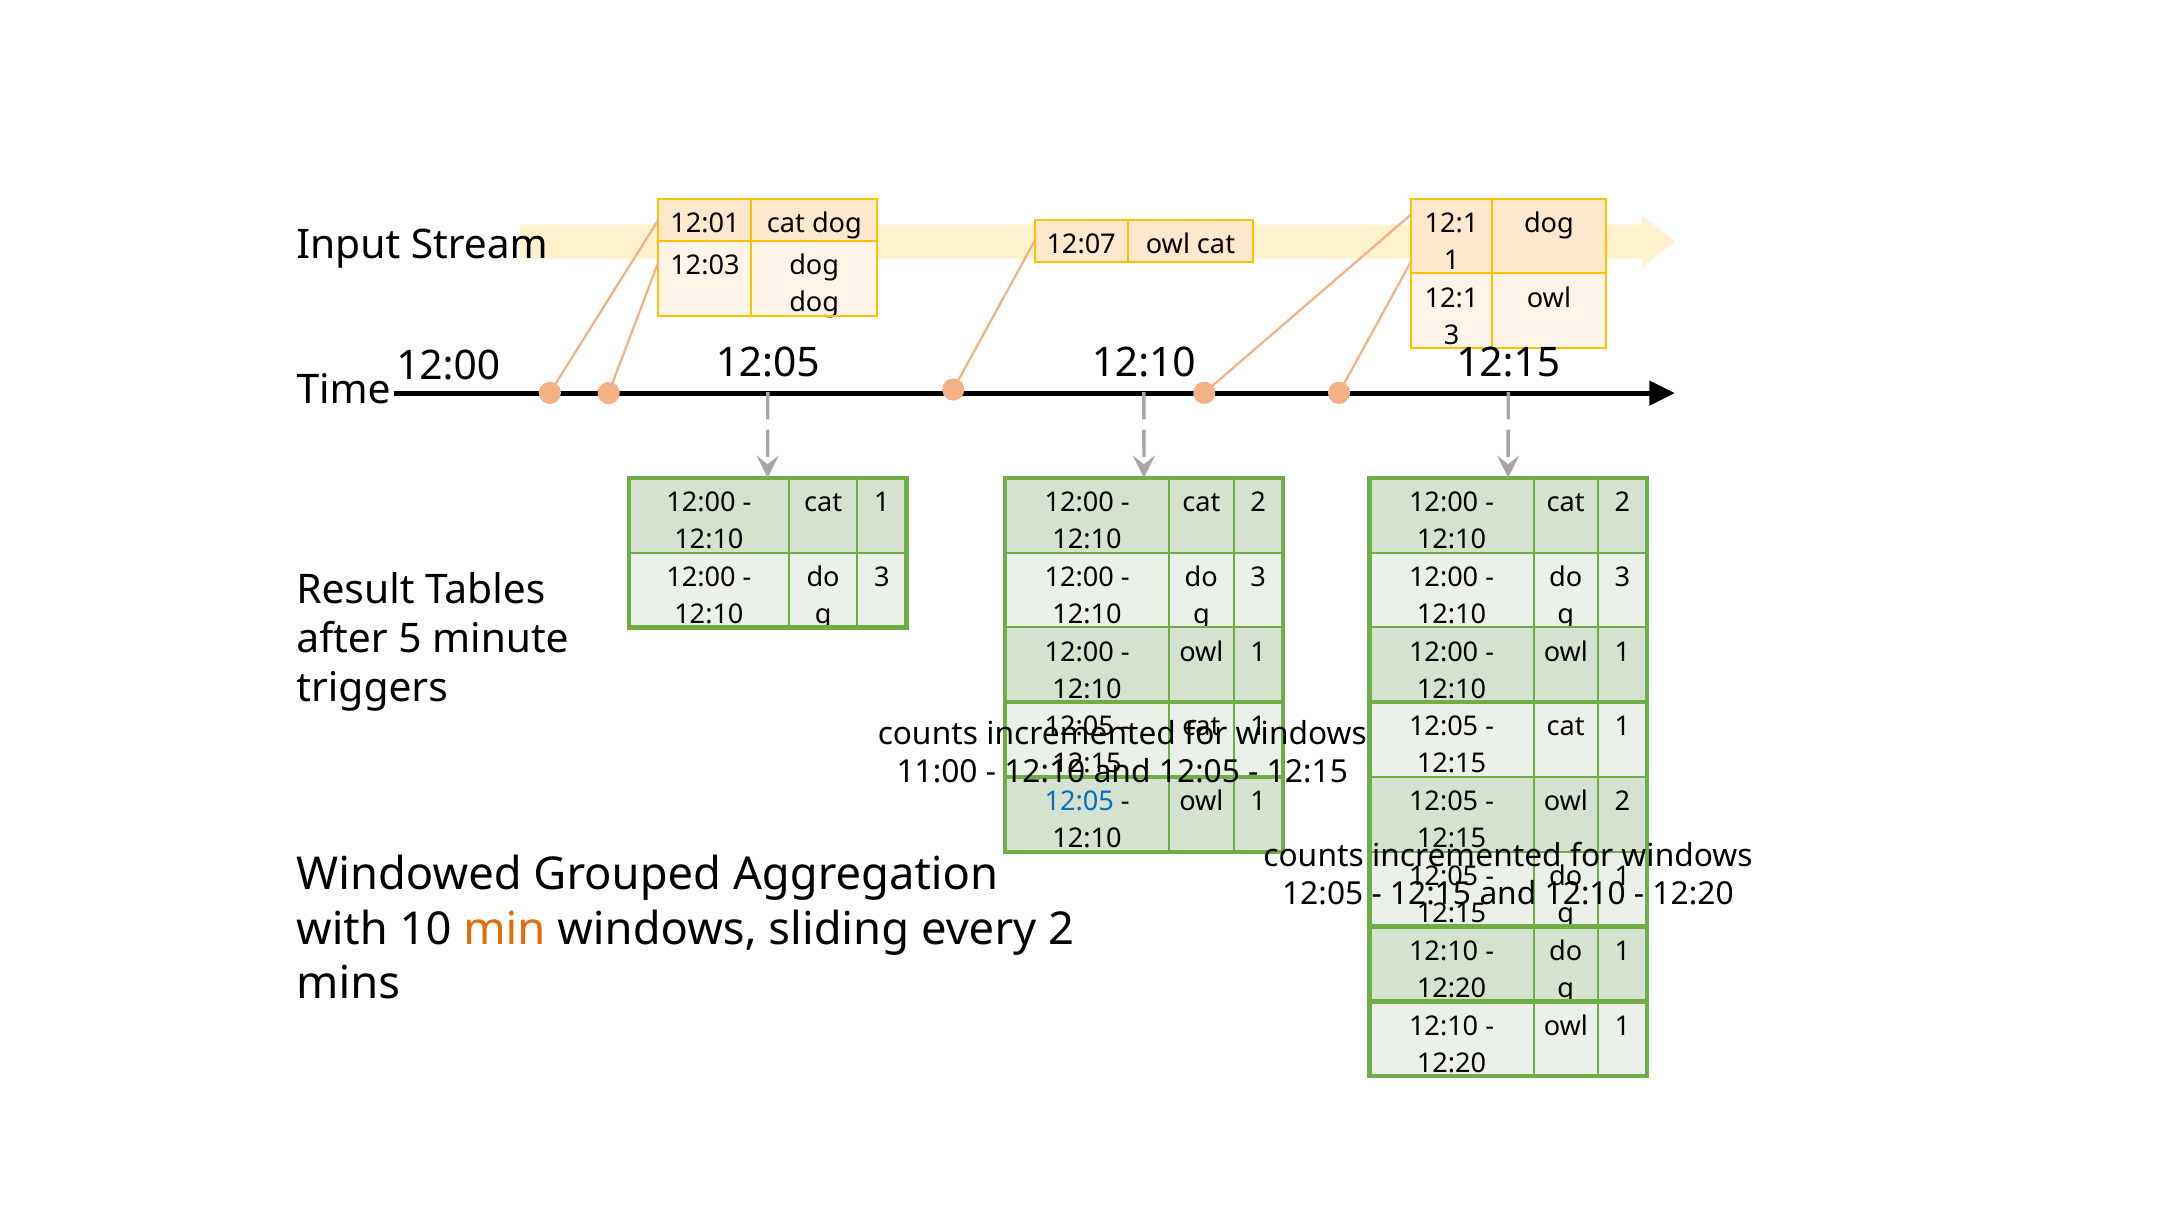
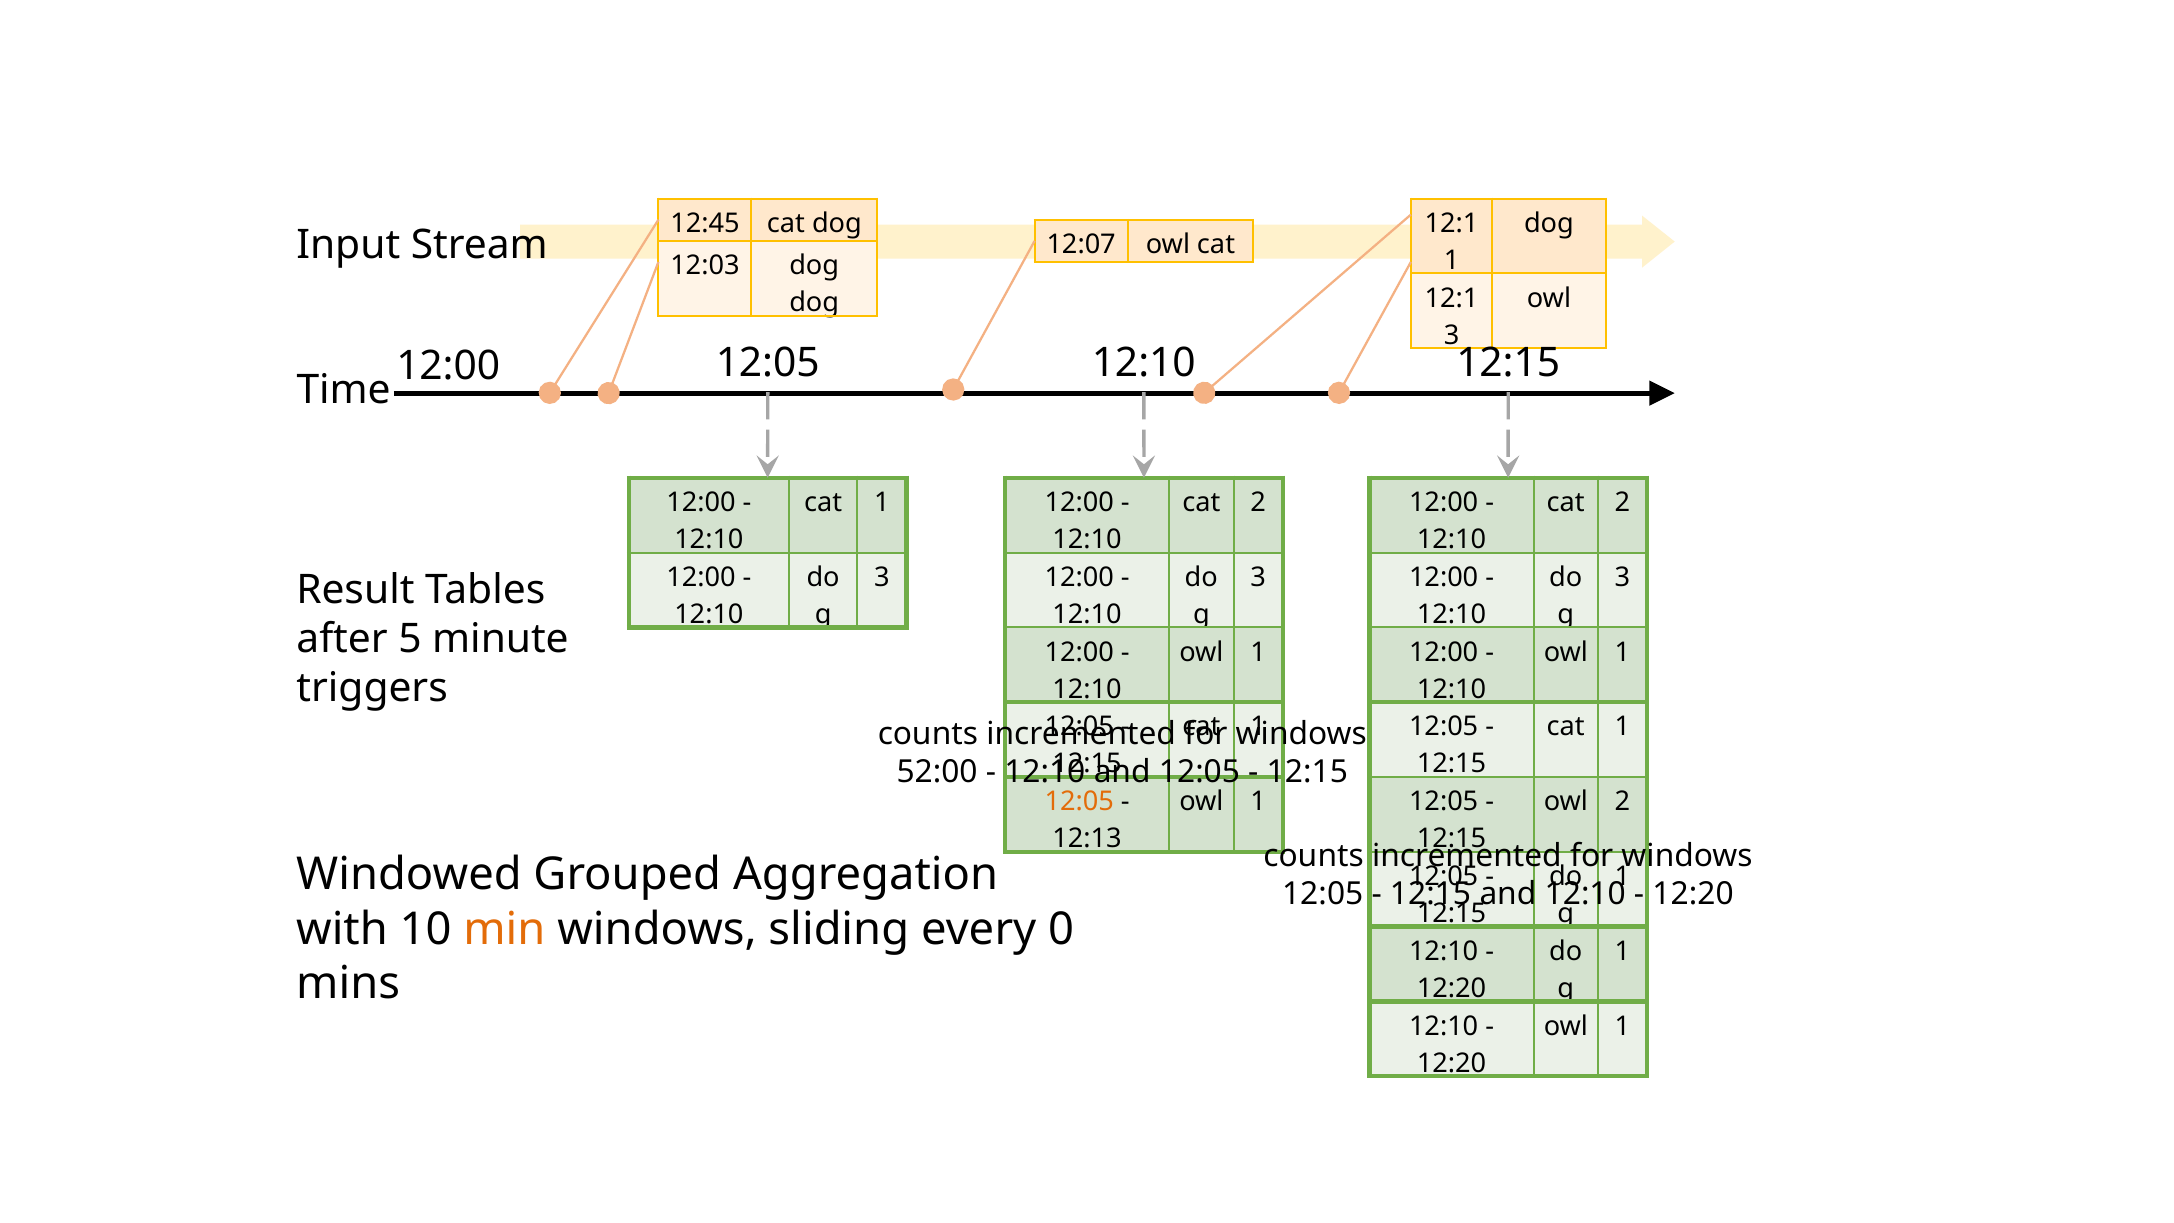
12:01: 12:01 -> 12:45 (705, 223)
11:00: 11:00 -> 52:00 (937, 772)
12:05 colour: blue -> orange (1079, 802)
12:10: 12:10 -> 12:13 (1087, 839)
every 2: 2 -> 0 (1061, 929)
